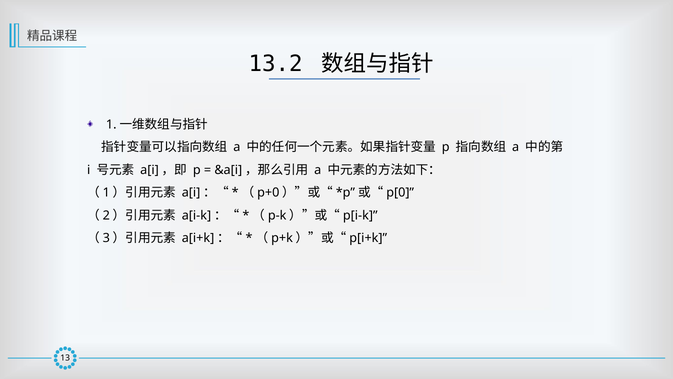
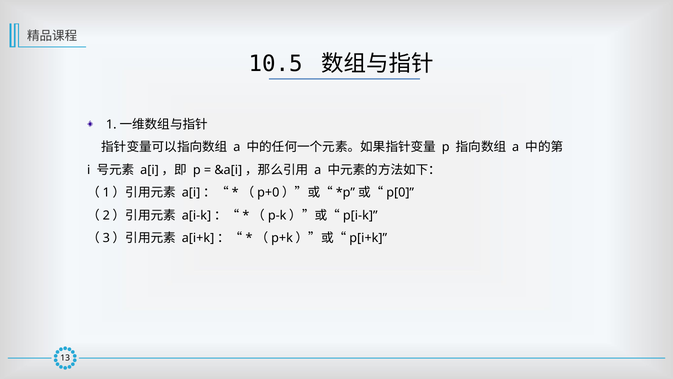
13.2: 13.2 -> 10.5 (276, 64)
